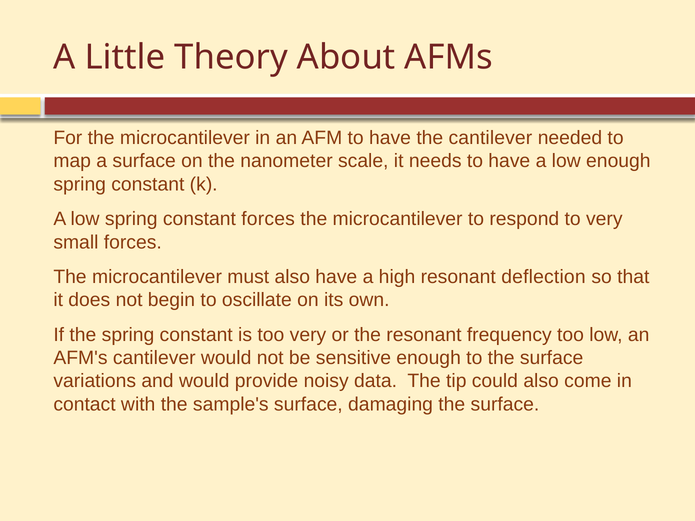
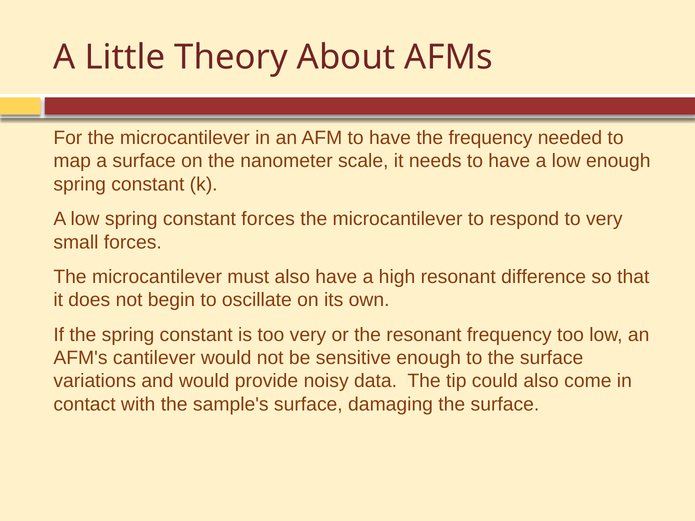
the cantilever: cantilever -> frequency (491, 138)
deflection: deflection -> difference (544, 277)
